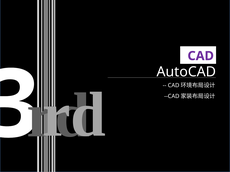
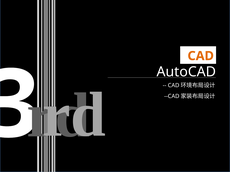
CAD colour: purple -> orange (201, 56)
